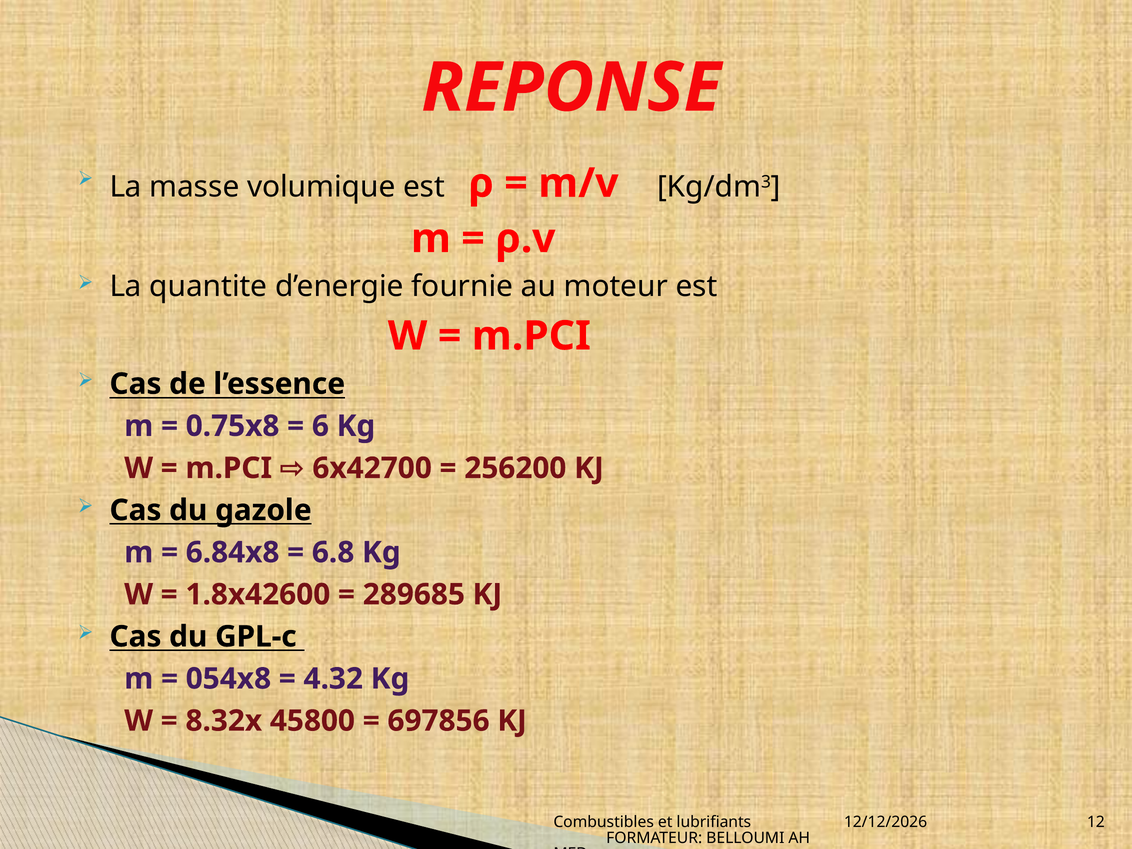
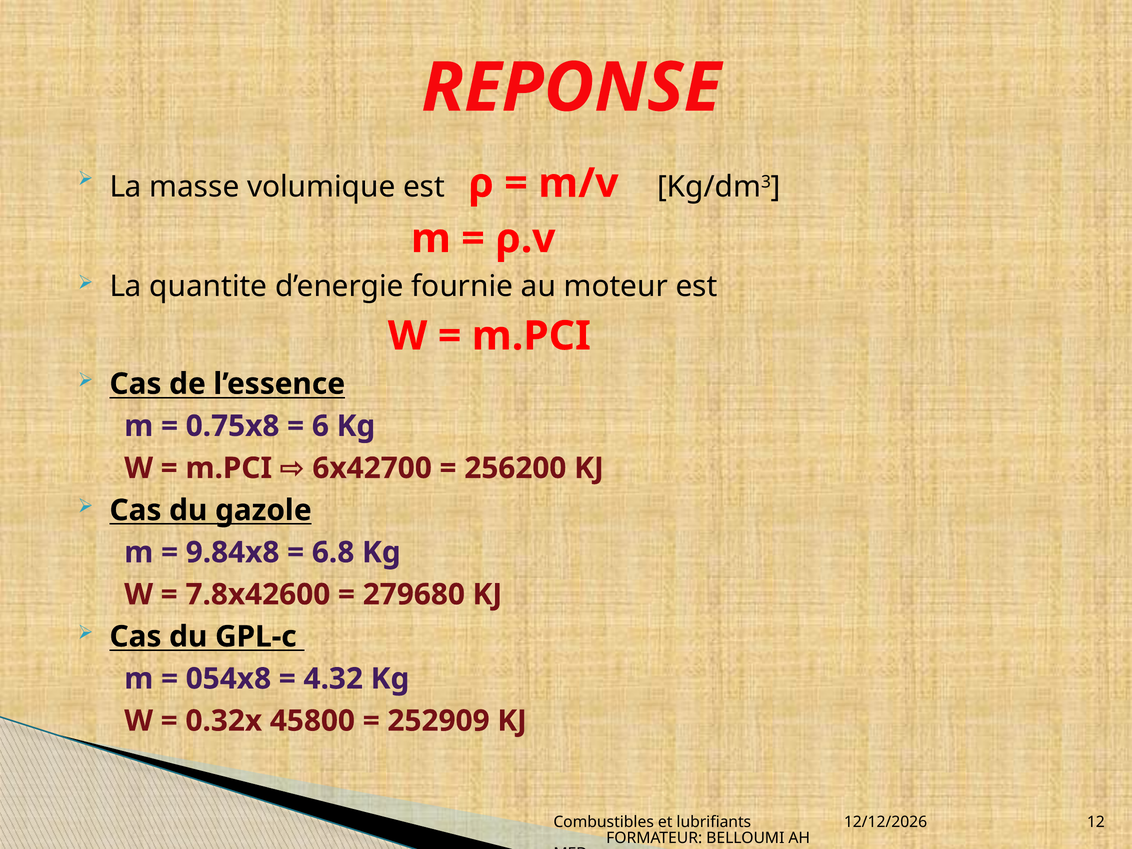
6.84x8: 6.84x8 -> 9.84x8 (233, 552)
1.8x42600: 1.8x42600 -> 7.8x42600 (258, 595)
289685: 289685 -> 279680 (414, 595)
8.32x: 8.32x -> 0.32x (224, 721)
697856: 697856 -> 252909 (439, 721)
